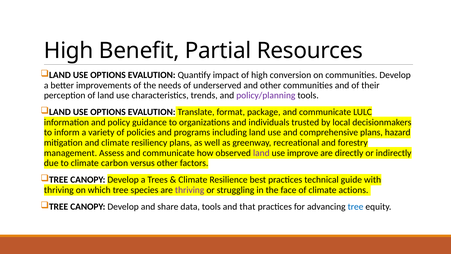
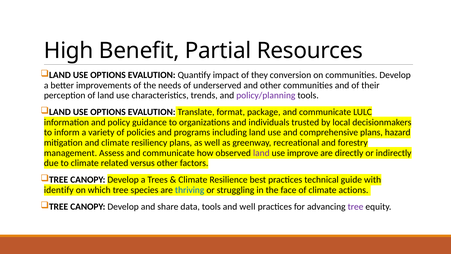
of high: high -> they (260, 75)
carbon: carbon -> related (115, 163)
thriving: thriving -> identify (59, 190)
thriving colour: purple -> blue (190, 190)
and that: that -> well (247, 207)
tree colour: blue -> purple (356, 207)
